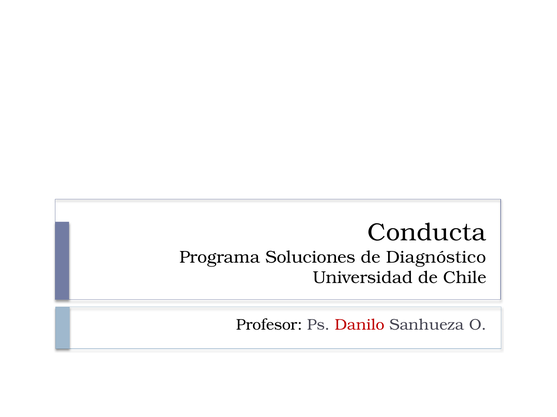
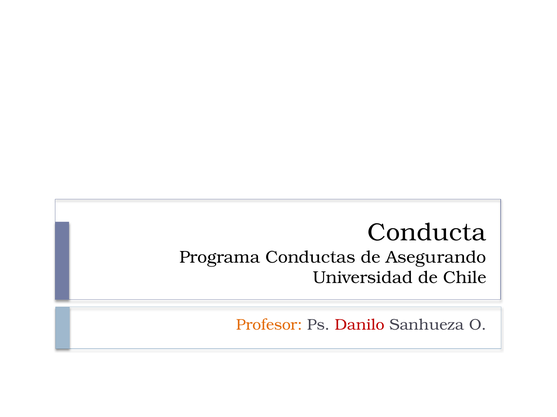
Soluciones: Soluciones -> Conductas (310, 258)
Diagnóstico: Diagnóstico -> Asegurando (436, 258)
Profesor colour: black -> orange (269, 325)
